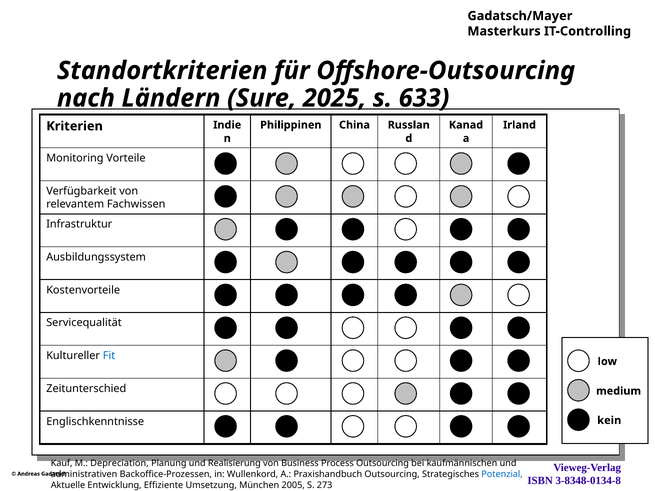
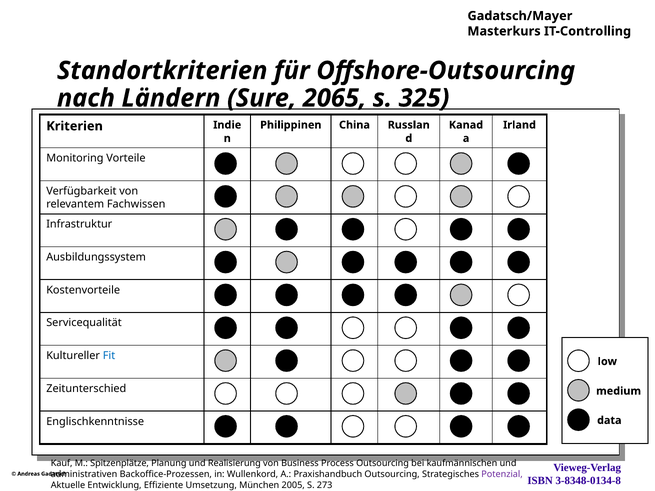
2025: 2025 -> 2065 (335, 98)
633: 633 -> 325 (424, 98)
kein: kein -> data (609, 421)
Depreciation: Depreciation -> Spitzenplätze (120, 464)
Potenzial colour: blue -> purple (502, 475)
